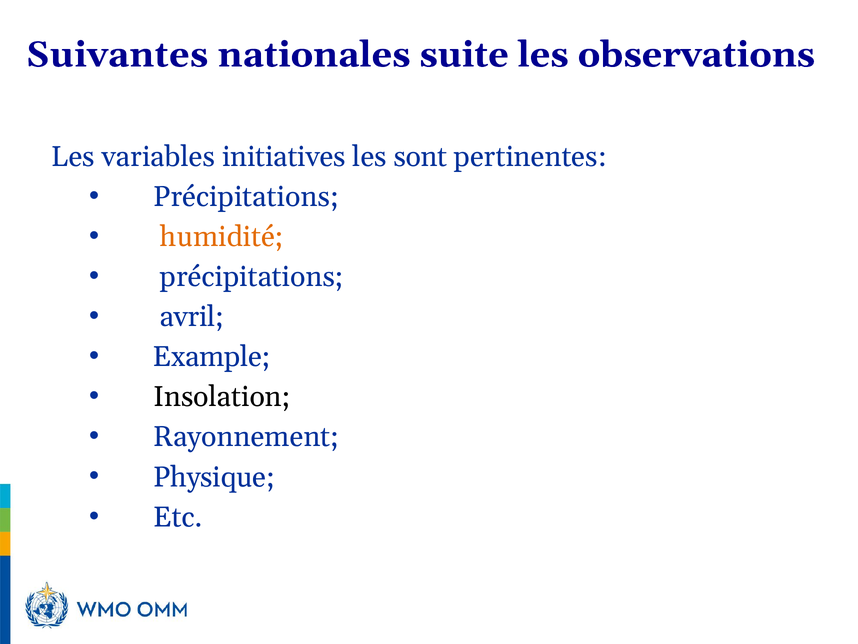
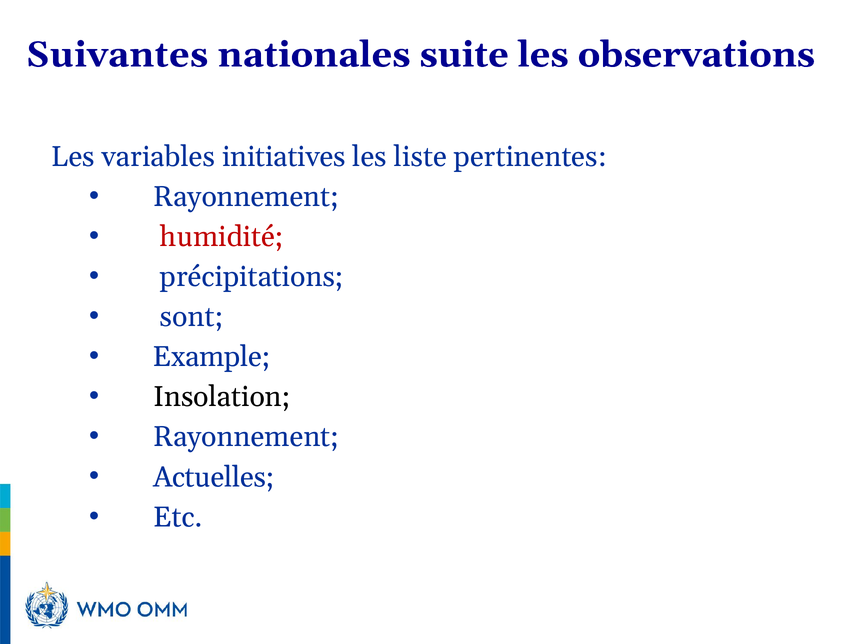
sont: sont -> liste (420, 156)
Précipitations: Précipitations -> Rayonnement (246, 197)
humidité colour: orange -> red (222, 237)
avril: avril -> sont (192, 317)
Physique: Physique -> Actuelles (214, 477)
